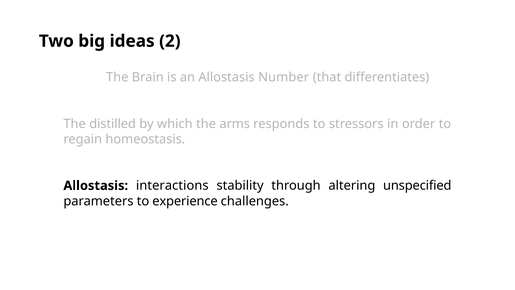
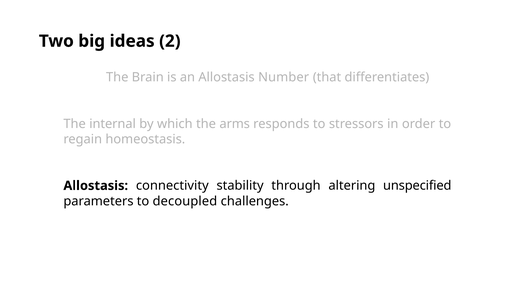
distilled: distilled -> internal (113, 124)
interactions: interactions -> connectivity (172, 185)
experience: experience -> decoupled (185, 201)
